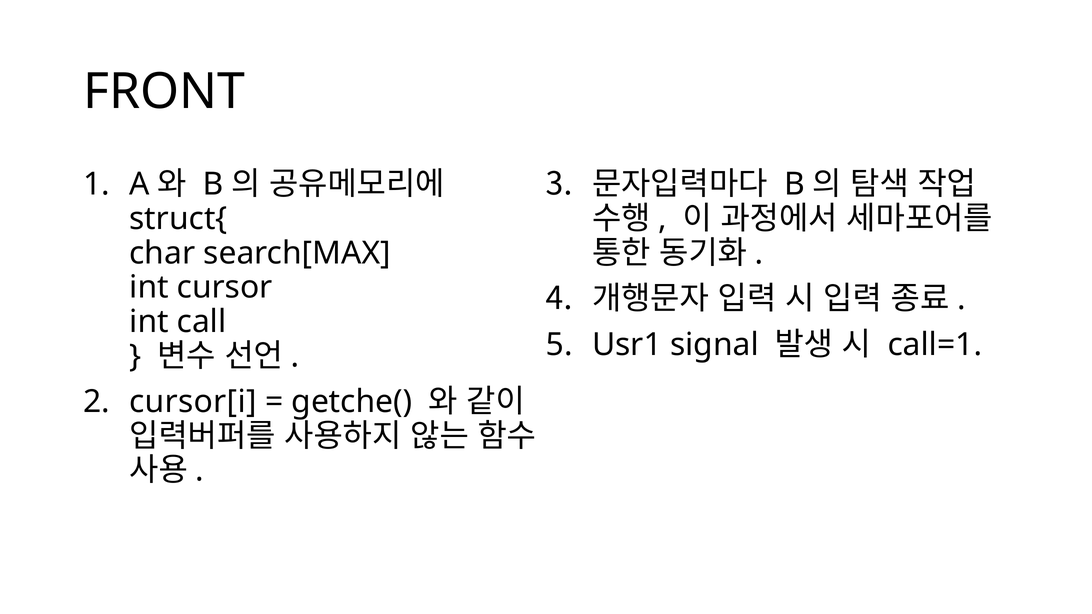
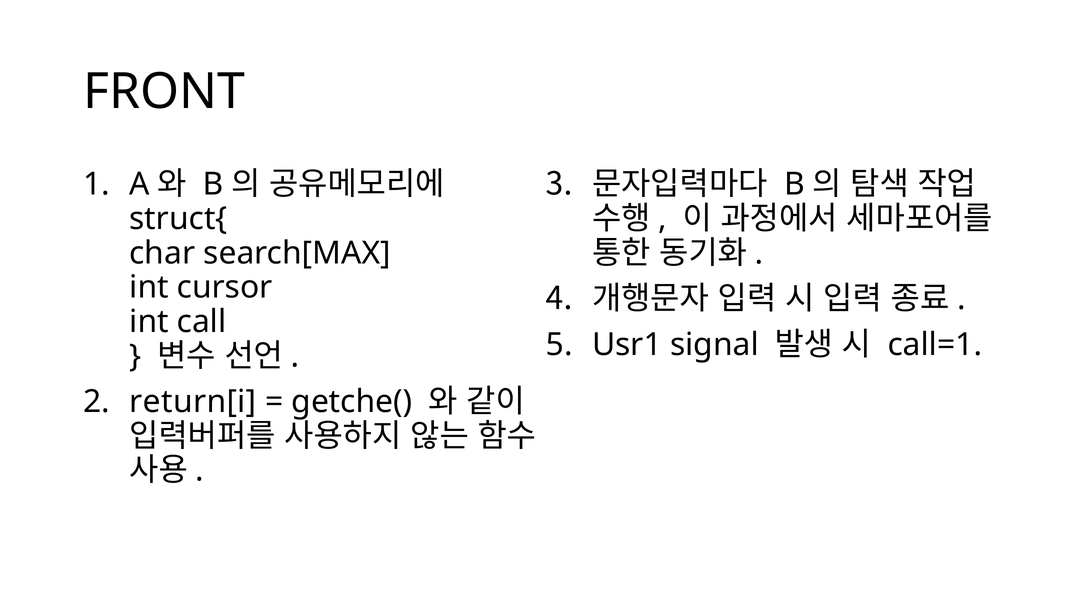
cursor[i: cursor[i -> return[i (193, 402)
